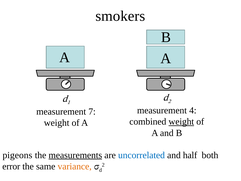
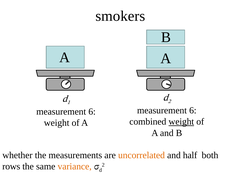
4: 4 -> 6 (193, 110)
7: 7 -> 6 (92, 111)
pigeons: pigeons -> whether (17, 155)
measurements underline: present -> none (75, 155)
uncorrelated colour: blue -> orange (142, 155)
error: error -> rows (11, 166)
